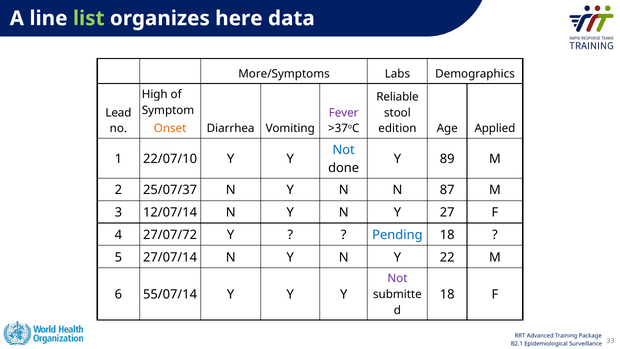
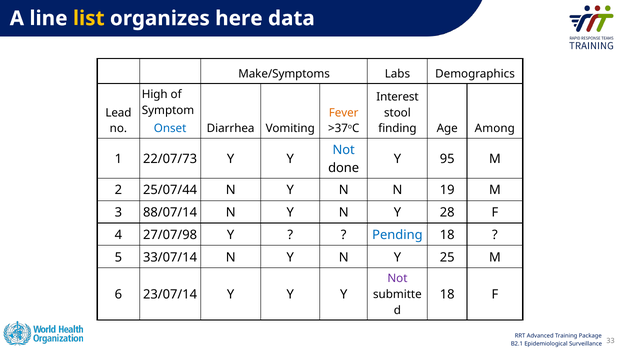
list colour: light green -> yellow (89, 18)
More/Symptoms: More/Symptoms -> Make/Symptoms (284, 74)
Reliable: Reliable -> Interest (397, 97)
Fever colour: purple -> orange (344, 113)
Onset colour: orange -> blue (170, 129)
edition: edition -> finding (397, 129)
Applied: Applied -> Among (495, 129)
22/07/10: 22/07/10 -> 22/07/73 (170, 159)
89: 89 -> 95 (447, 159)
25/07/37: 25/07/37 -> 25/07/44 (170, 190)
87: 87 -> 19 (447, 190)
12/07/14: 12/07/14 -> 88/07/14 (170, 212)
27: 27 -> 28 (447, 212)
27/07/72: 27/07/72 -> 27/07/98 (170, 235)
27/07/14: 27/07/14 -> 33/07/14 (170, 257)
22: 22 -> 25 (447, 257)
55/07/14: 55/07/14 -> 23/07/14 (170, 294)
